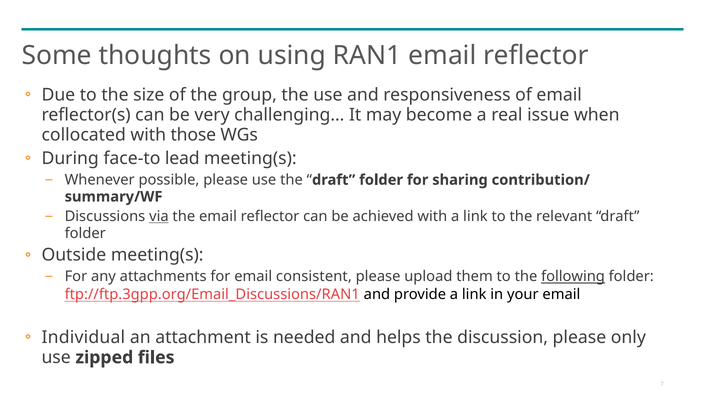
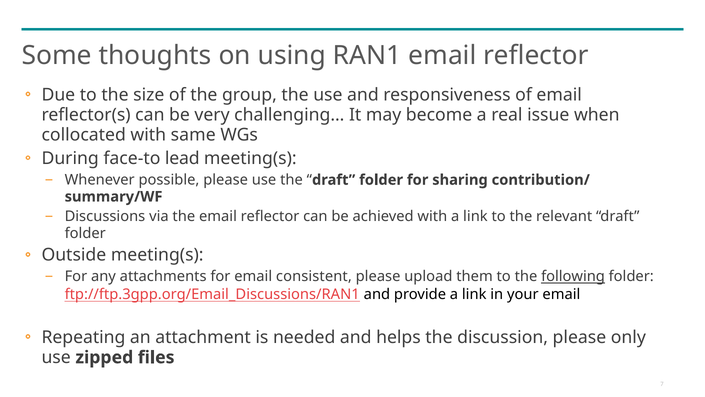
those: those -> same (193, 135)
via underline: present -> none (159, 216)
Individual: Individual -> Repeating (83, 337)
